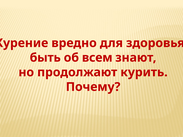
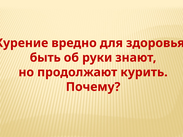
всем: всем -> руки (97, 58)
